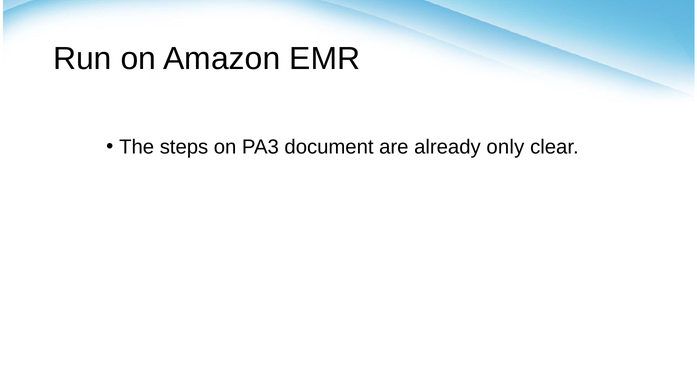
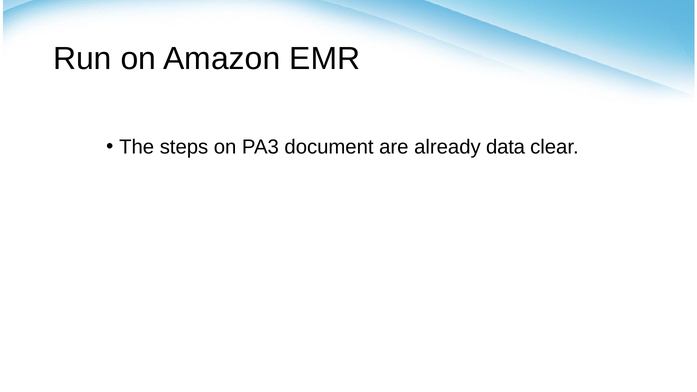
only: only -> data (506, 147)
